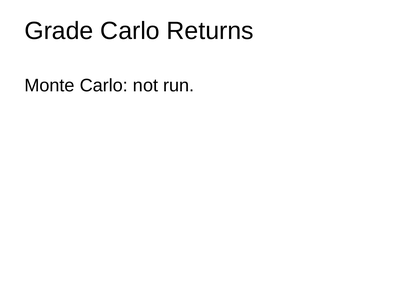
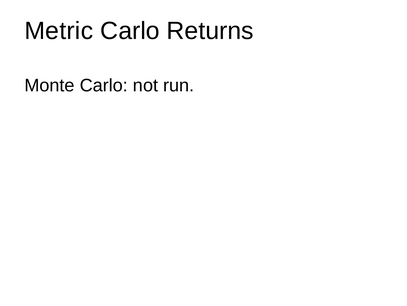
Grade: Grade -> Metric (59, 31)
